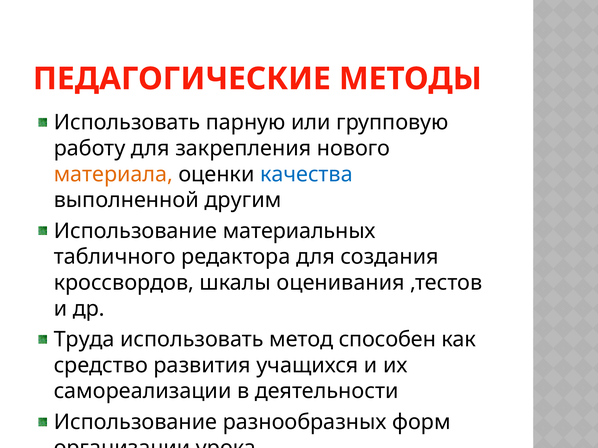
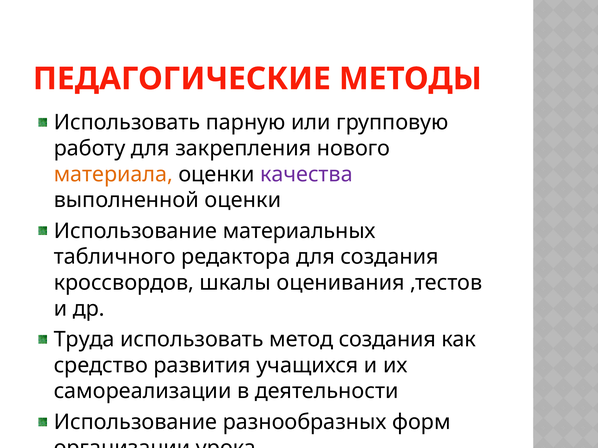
качества colour: blue -> purple (306, 174)
выполненной другим: другим -> оценки (243, 200)
метод способен: способен -> создания (387, 340)
